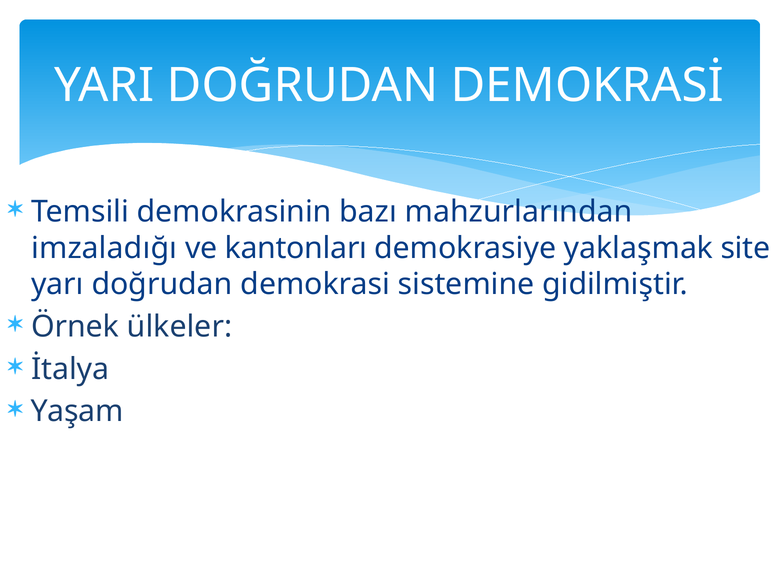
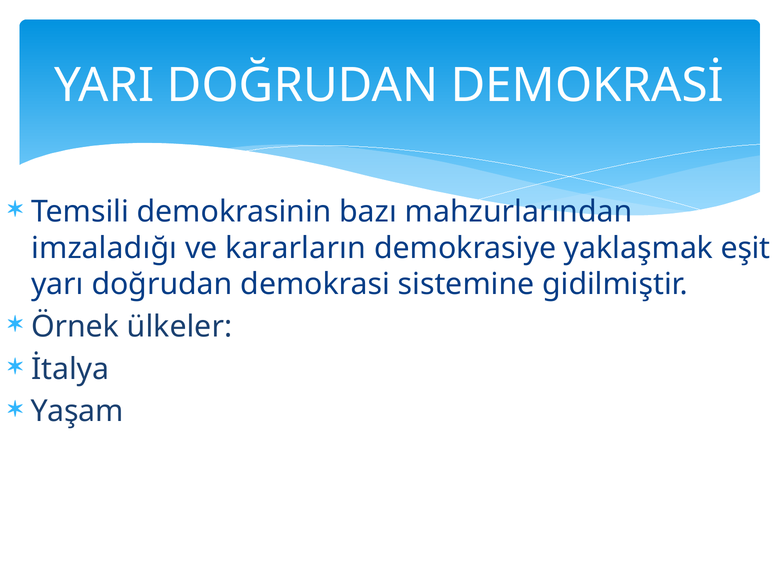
kantonları: kantonları -> kararların (296, 248)
site: site -> eşit (745, 248)
